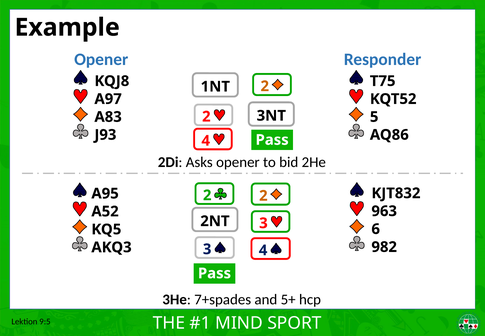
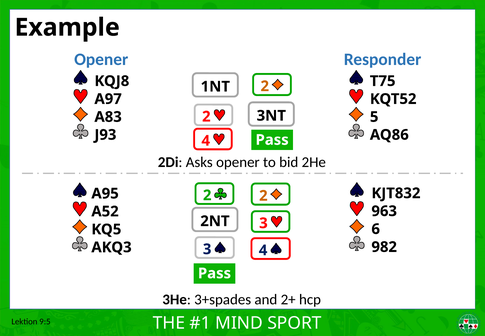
7+spades: 7+spades -> 3+spades (223, 299)
5+: 5+ -> 2+ (288, 299)
